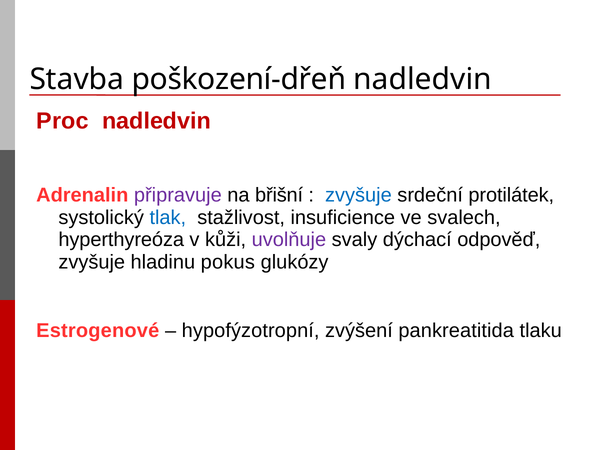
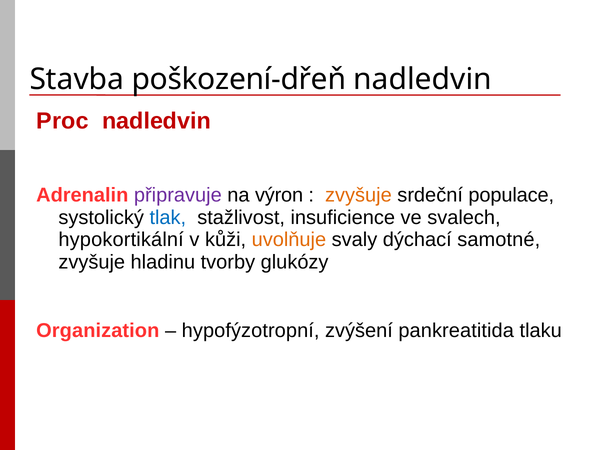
břišní: břišní -> výron (279, 195)
zvyšuje colour: blue -> orange (358, 195)
protilátek: protilátek -> populace (511, 195)
hyperthyreóza: hyperthyreóza -> hypokortikální (121, 240)
uvolňuje colour: purple -> orange (289, 240)
odpověď: odpověď -> samotné (499, 240)
pokus: pokus -> tvorby (228, 262)
Estrogenové: Estrogenové -> Organization (98, 331)
